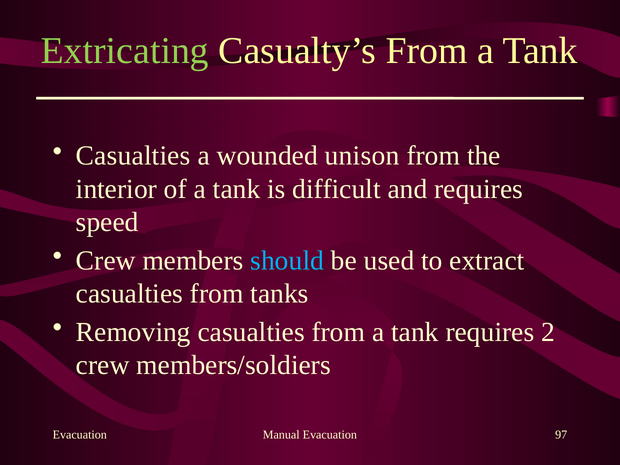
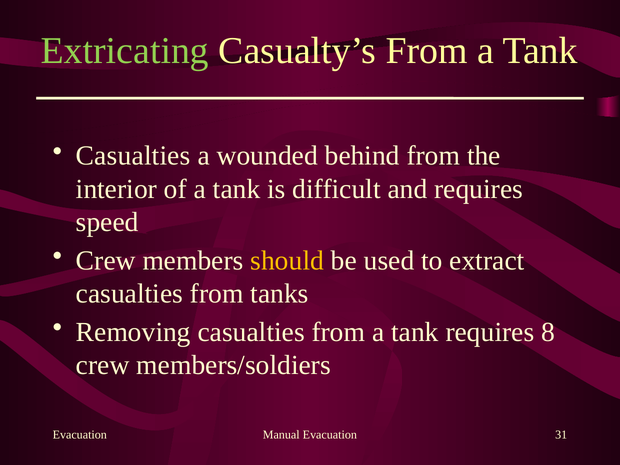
unison: unison -> behind (362, 156)
should colour: light blue -> yellow (287, 261)
2: 2 -> 8 (548, 332)
97: 97 -> 31 (561, 435)
